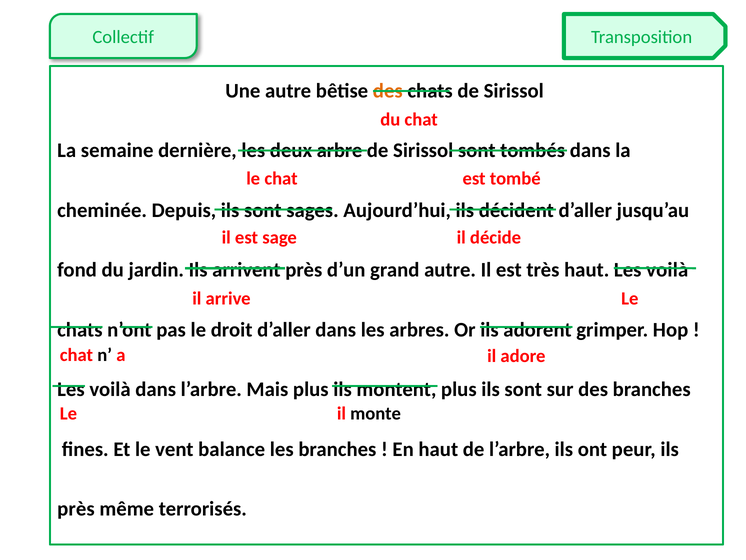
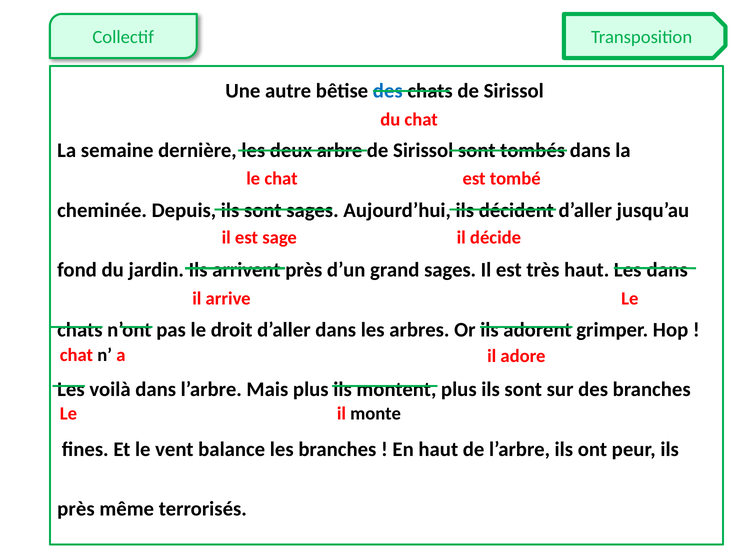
des colour: orange -> blue (388, 91)
grand autre: autre -> sages (450, 270)
haut Les voilà: voilà -> dans (667, 270)
